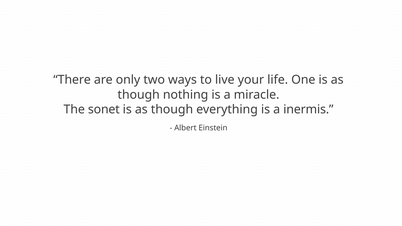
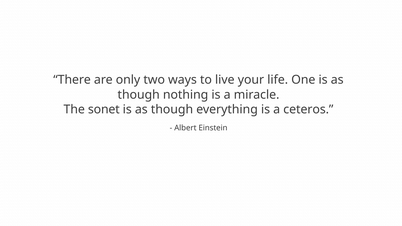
inermis: inermis -> ceteros (308, 110)
